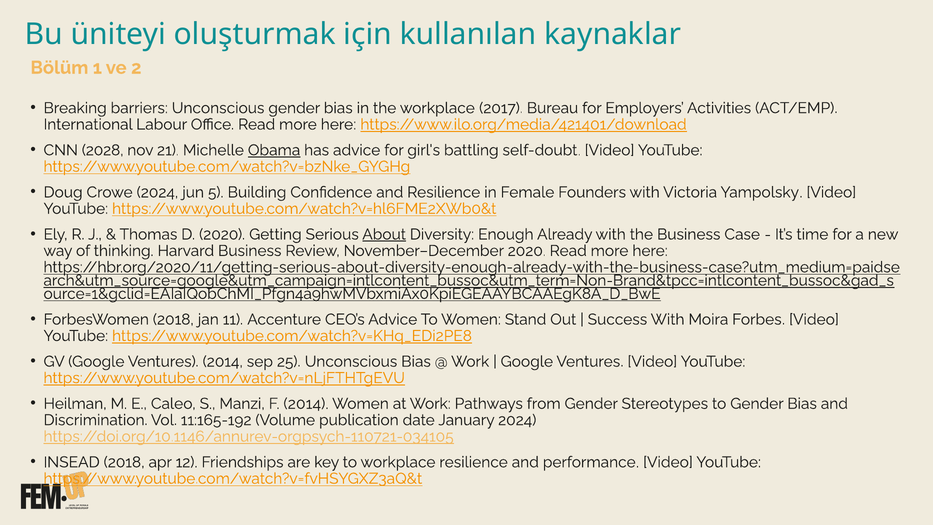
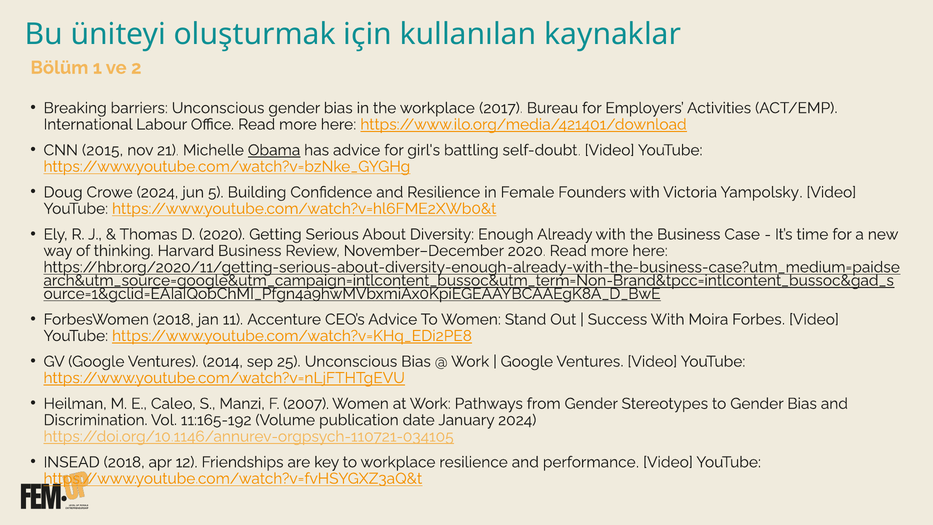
2028: 2028 -> 2015 (103, 150)
About underline: present -> none (384, 234)
F 2014: 2014 -> 2007 (306, 404)
